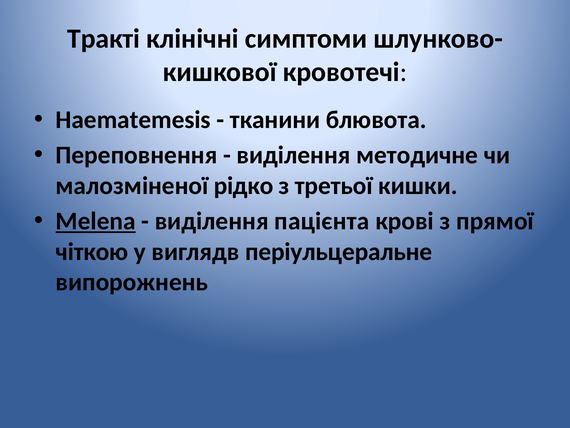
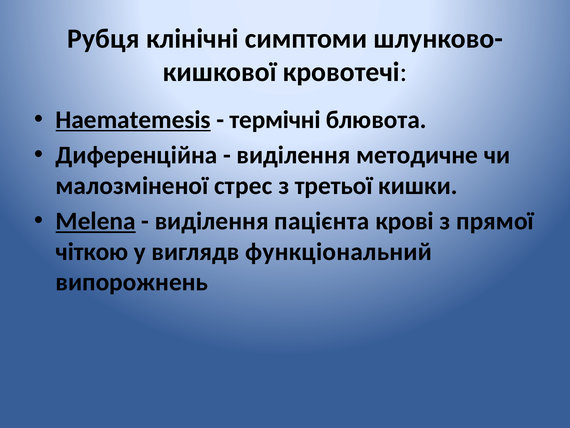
Тракті: Тракті -> Рубця (103, 39)
Haematemesіs underline: none -> present (133, 120)
тканини: тканини -> термічні (275, 120)
Переповнення: Переповнення -> Диференцiйна (136, 155)
рiдко: рiдко -> стрес (243, 185)
перiульцеральне: перiульцеральне -> функцiональний (339, 251)
